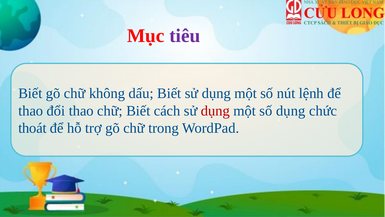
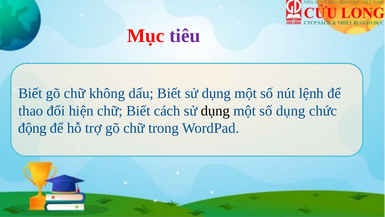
đổi thao: thao -> hiện (81, 111)
dụng colour: red -> black (215, 111)
thoát: thoát -> động (32, 128)
